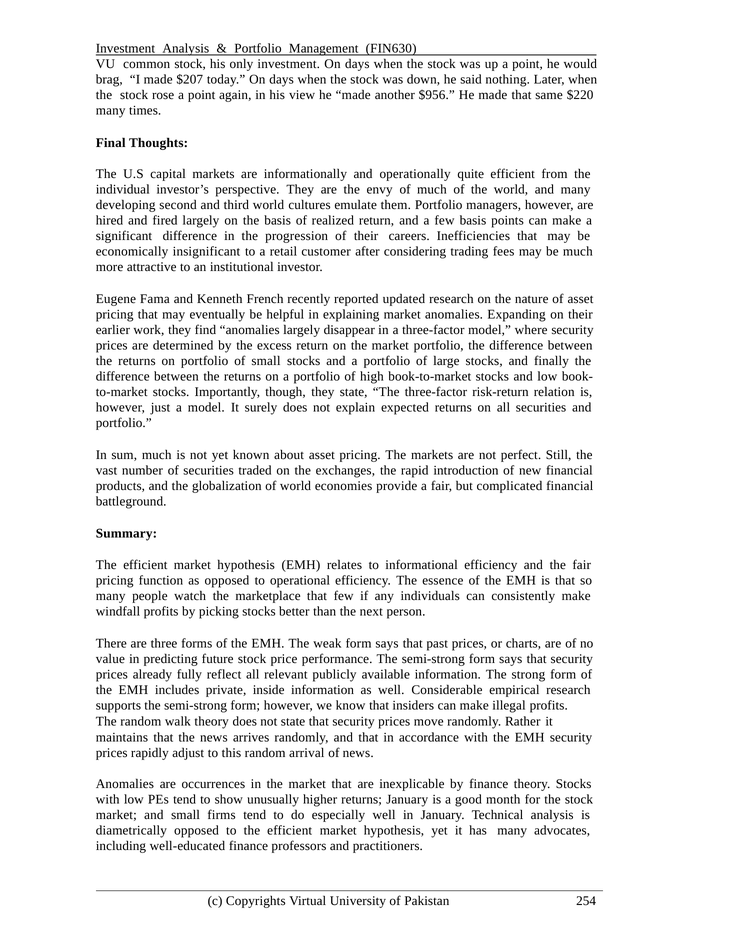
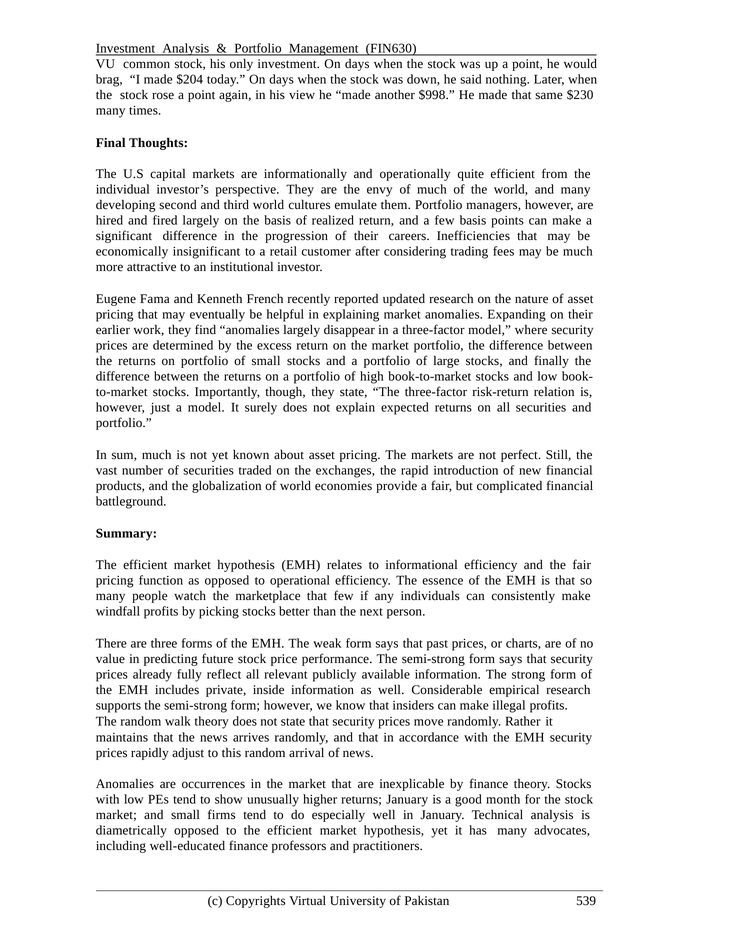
$207: $207 -> $204 (190, 79)
$956: $956 -> $998 (437, 95)
$220: $220 -> $230 (580, 95)
254: 254 -> 539 (586, 900)
